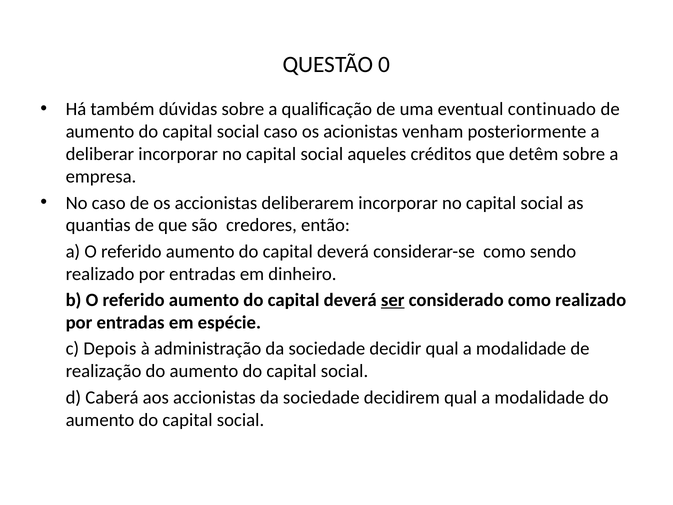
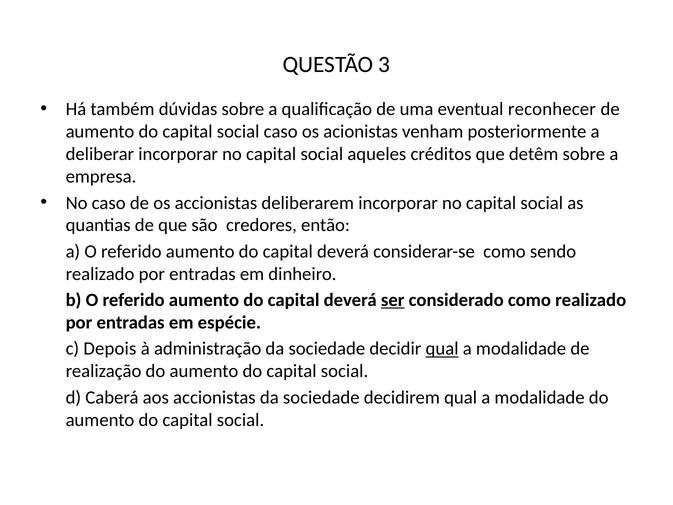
0: 0 -> 3 (384, 64)
continuado: continuado -> reconhecer (552, 109)
qual underline: none -> present (442, 349)
